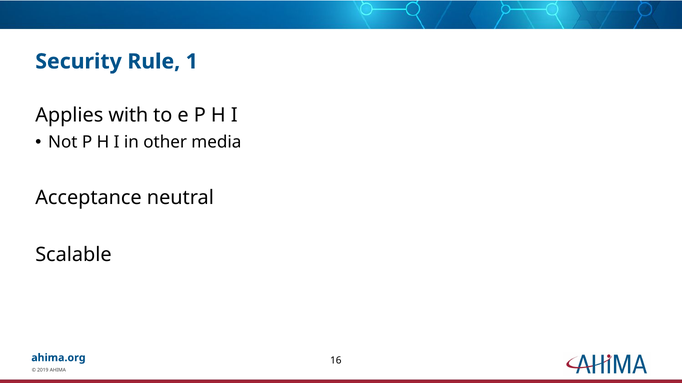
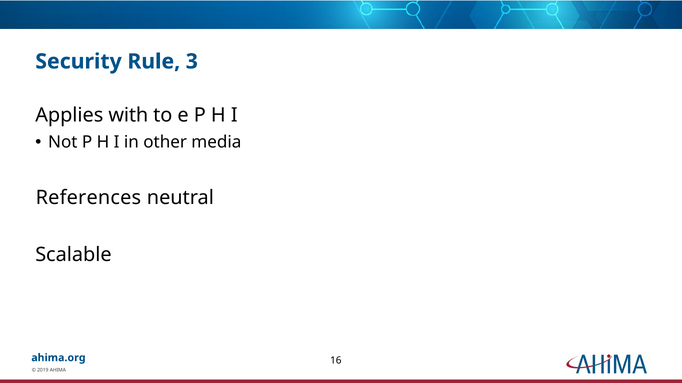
1: 1 -> 3 (192, 62)
Acceptance: Acceptance -> References (88, 198)
